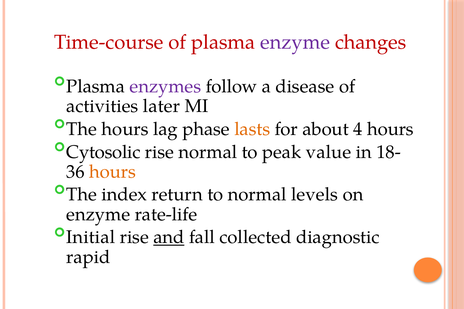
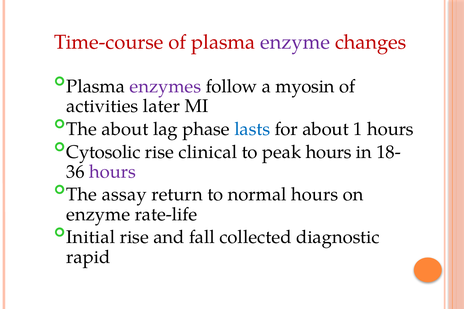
disease: disease -> myosin (305, 87)
The hours: hours -> about (125, 129)
lasts colour: orange -> blue (252, 129)
4: 4 -> 1 (358, 129)
rise normal: normal -> clinical (208, 152)
peak value: value -> hours (329, 152)
hours colour: orange -> purple (113, 172)
index: index -> assay (124, 195)
normal levels: levels -> hours (315, 195)
and underline: present -> none (169, 238)
